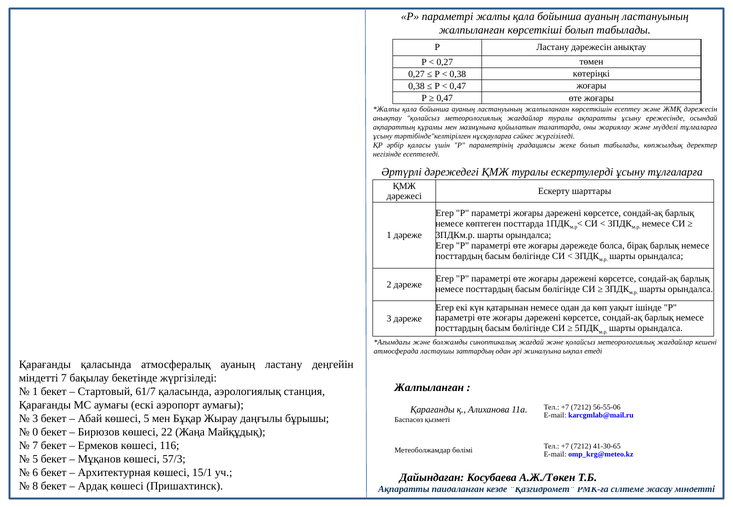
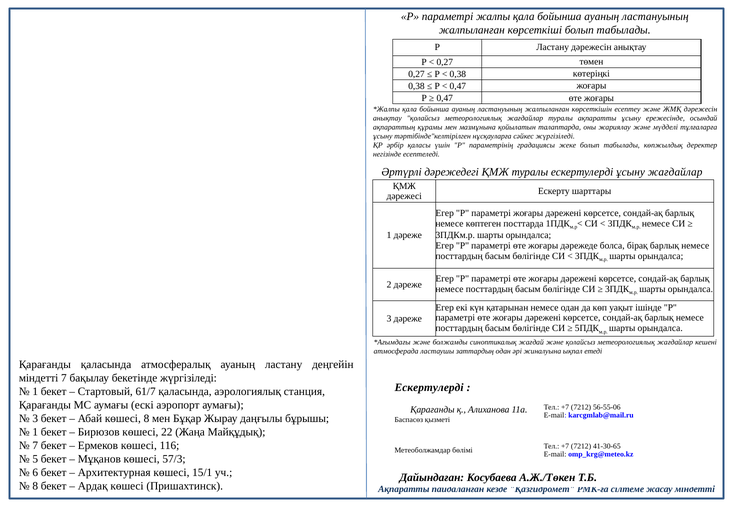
ұсыну тұлғаларға: тұлғаларға -> жағдайлар (675, 172)
Жалпыланған: Жалпыланған -> Ескертулерді (429, 388)
көшесі 5: 5 -> 8 (146, 419)
0: 0 -> 1 (35, 432)
